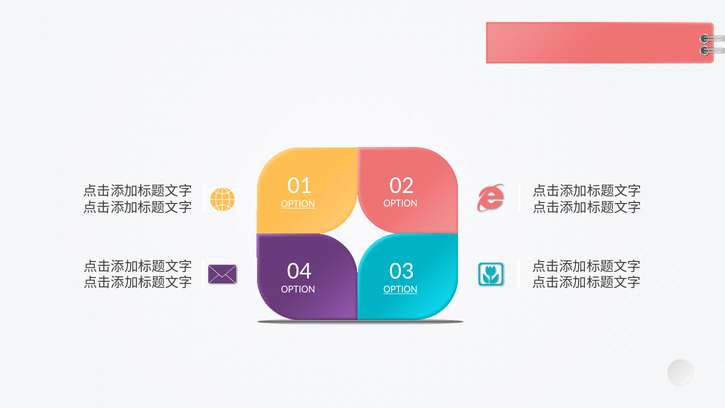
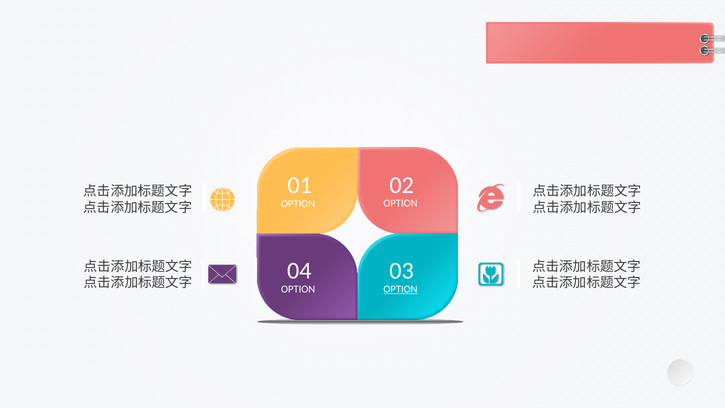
OPTION underline: present -> none (298, 204)
